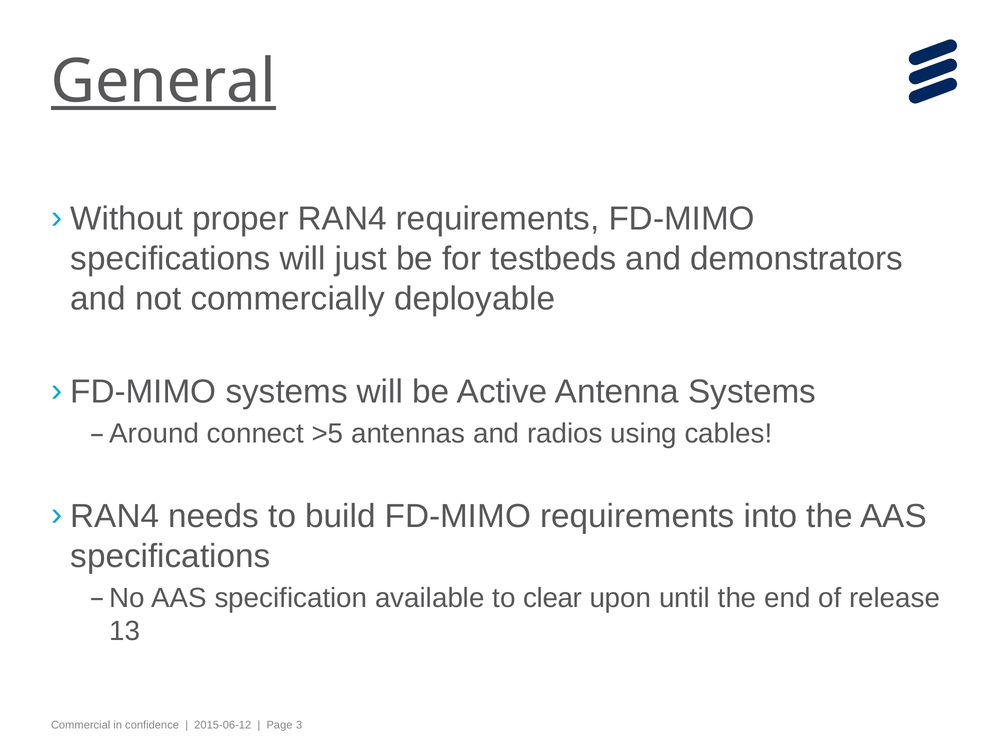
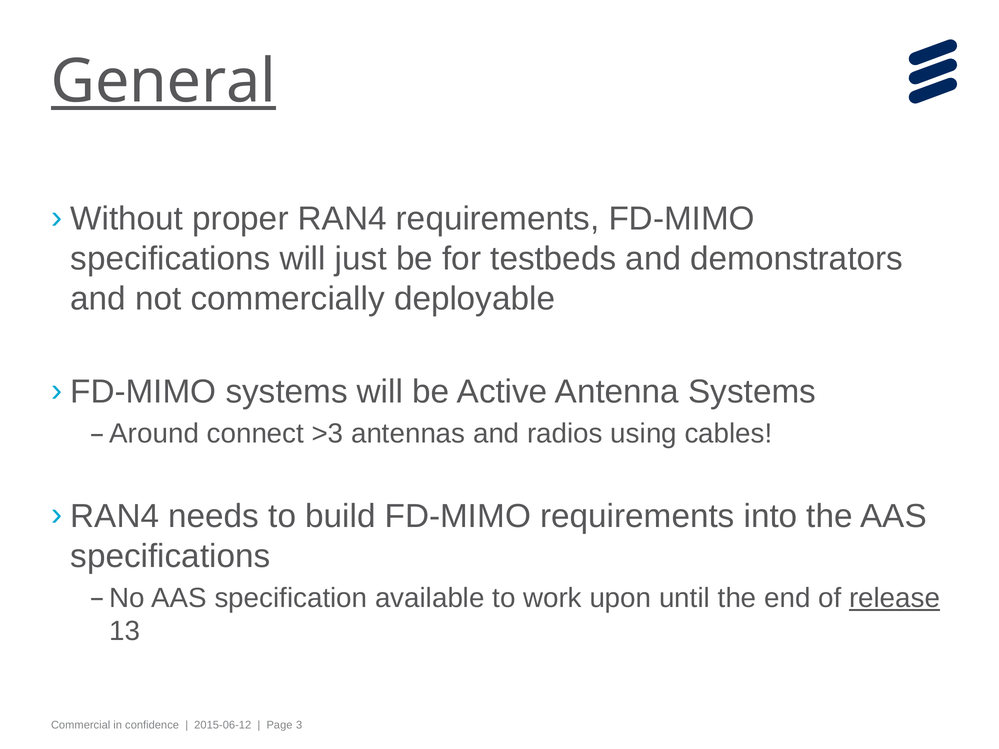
>5: >5 -> >3 (328, 434)
clear: clear -> work (552, 598)
release underline: none -> present (895, 598)
